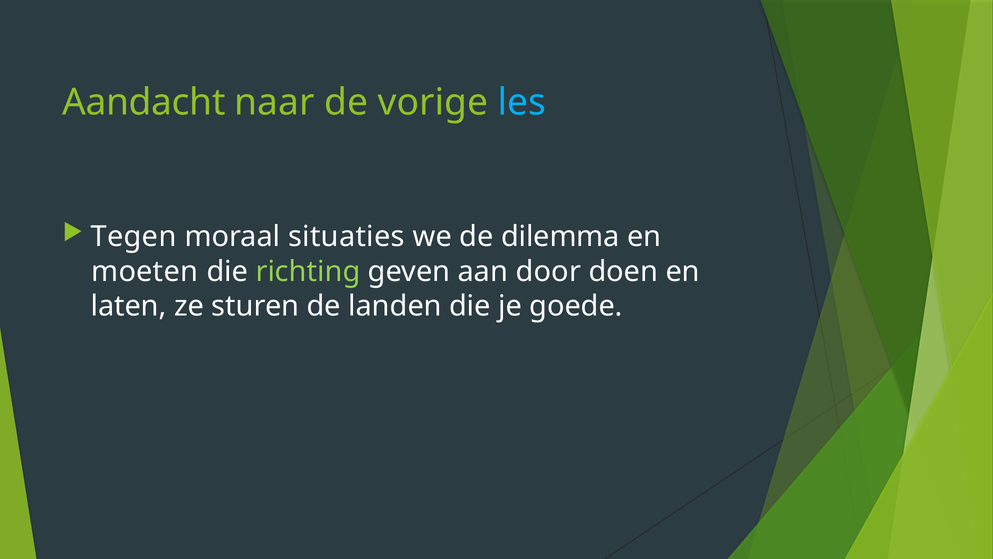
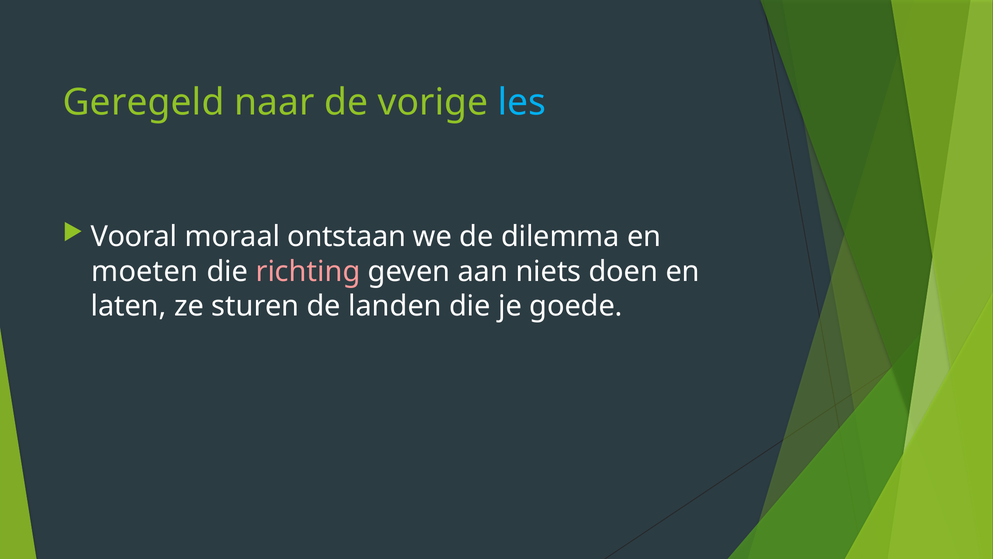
Aandacht: Aandacht -> Geregeld (144, 103)
Tegen: Tegen -> Vooral (134, 237)
situaties: situaties -> ontstaan (347, 237)
richting colour: light green -> pink (308, 271)
door: door -> niets (548, 271)
